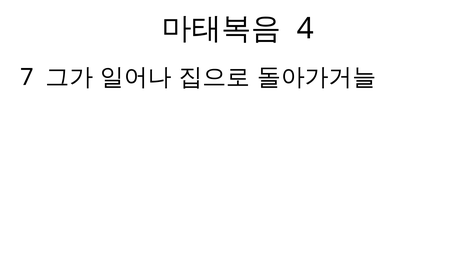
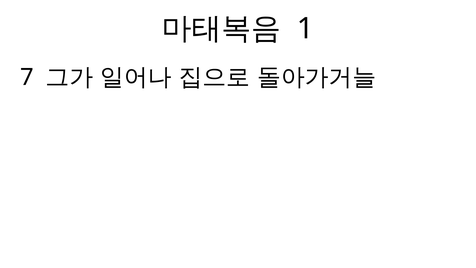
4: 4 -> 1 (305, 29)
